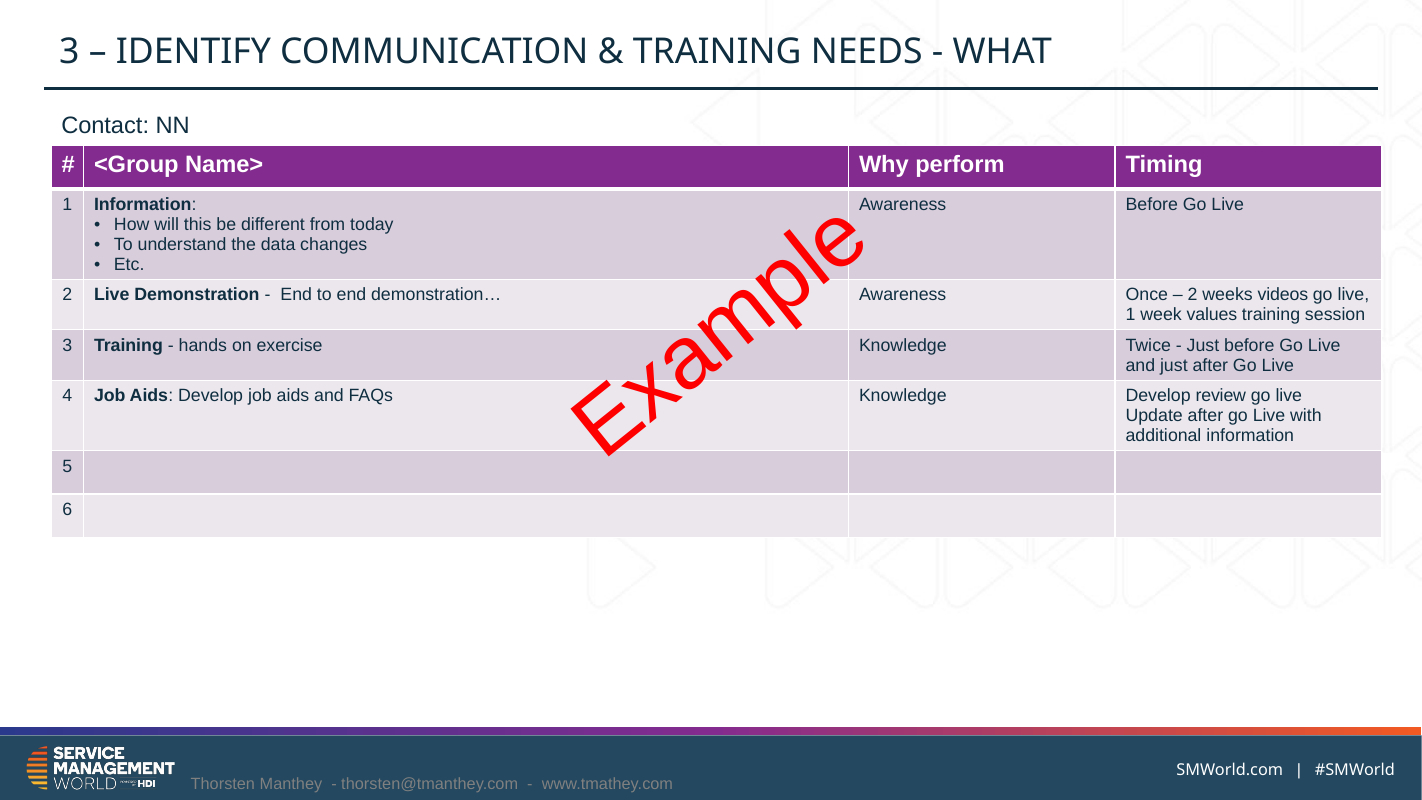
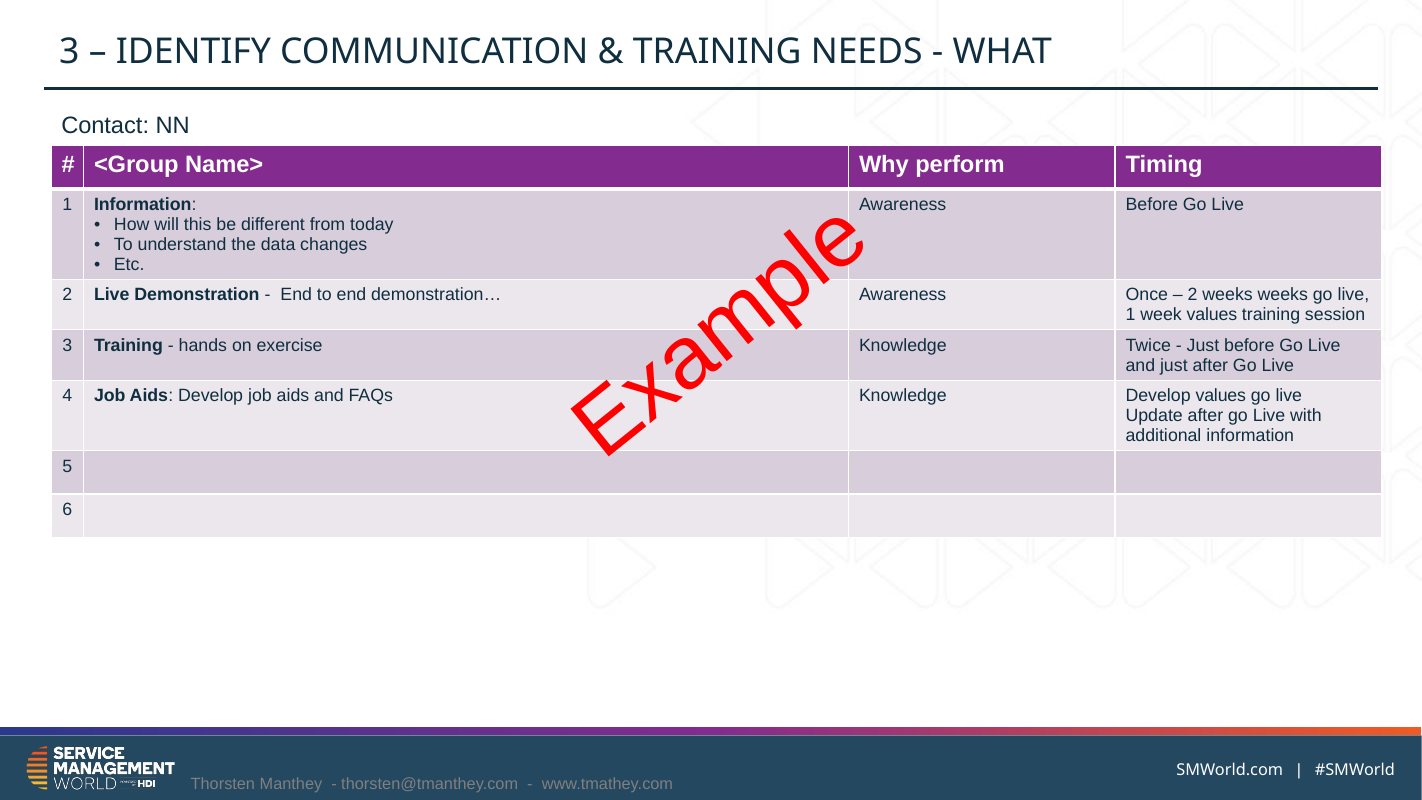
weeks videos: videos -> weeks (1283, 295)
Develop review: review -> values (1221, 396)
